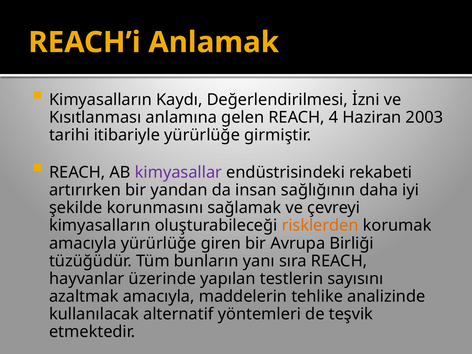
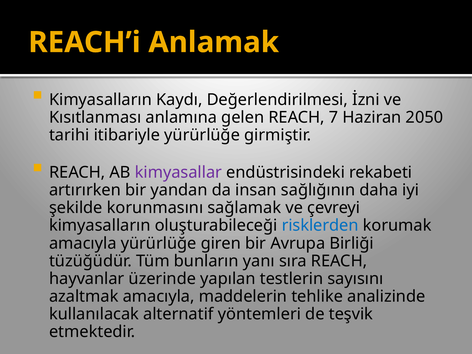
4: 4 -> 7 (334, 117)
2003: 2003 -> 2050 (424, 117)
risklerden colour: orange -> blue (320, 226)
